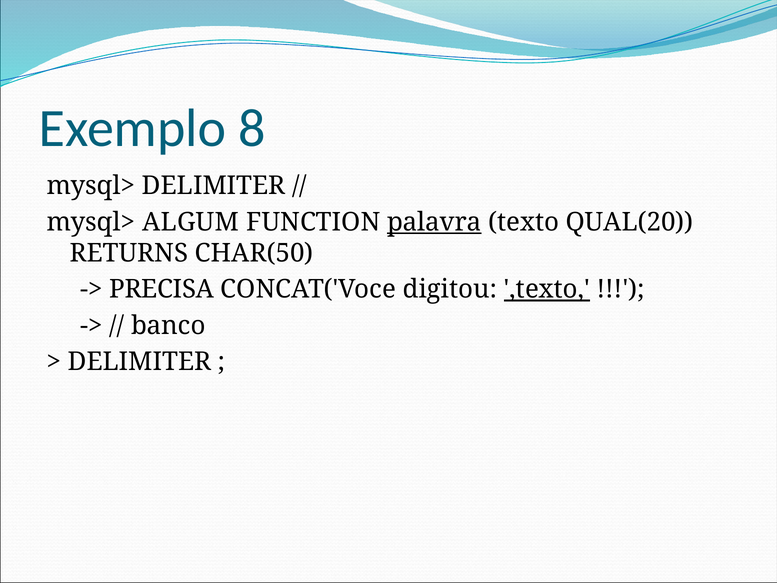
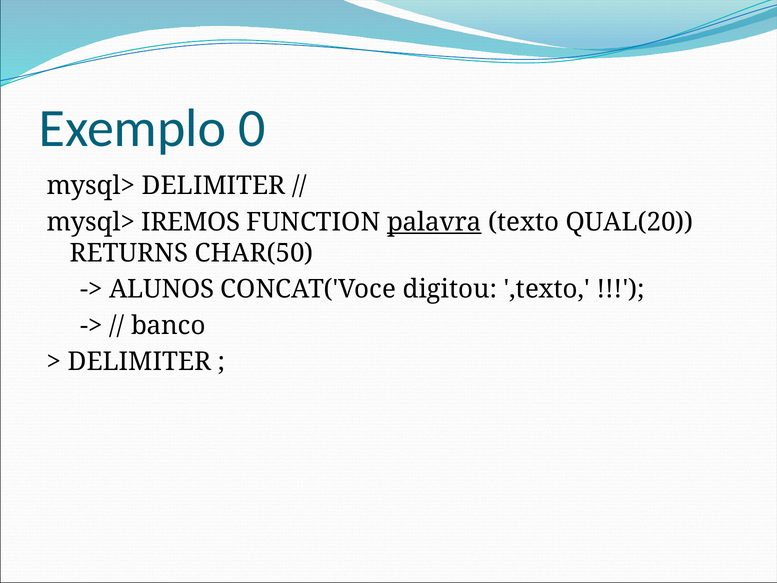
8: 8 -> 0 (252, 128)
ALGUM: ALGUM -> IREMOS (191, 222)
PRECISA: PRECISA -> ALUNOS (162, 289)
,texto underline: present -> none (547, 289)
